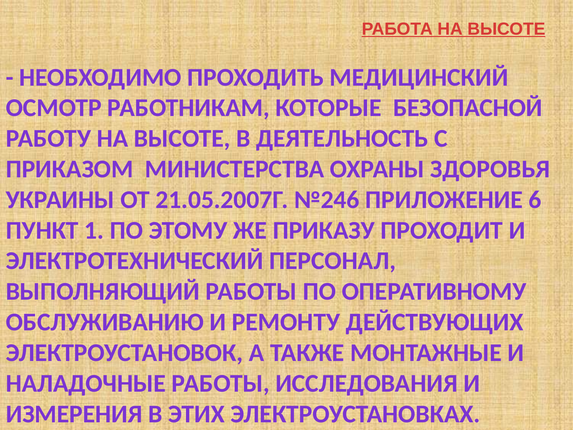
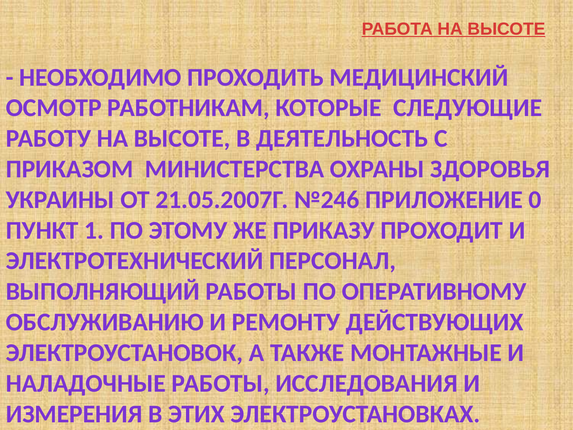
БЕЗОПАСНОЙ: БЕЗОПАСНОЙ -> СЛЕДУЮЩИЕ (468, 108)
6: 6 -> 0 (535, 200)
